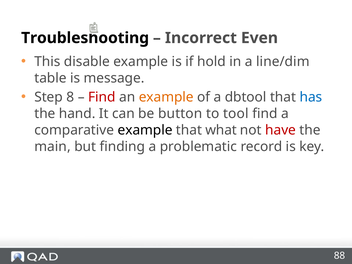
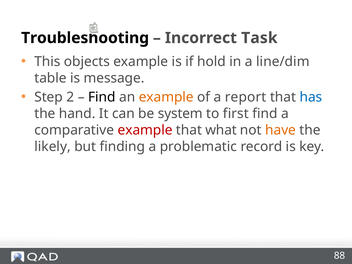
Even: Even -> Task (259, 38)
disable: disable -> objects (87, 62)
8: 8 -> 2 (70, 97)
Find colour: red -> black (102, 97)
dbtool: dbtool -> report (246, 97)
button: button -> system (180, 114)
tool: tool -> first (236, 114)
example colour: black -> red (145, 130)
have colour: red -> orange (281, 130)
main: main -> likely (53, 147)
